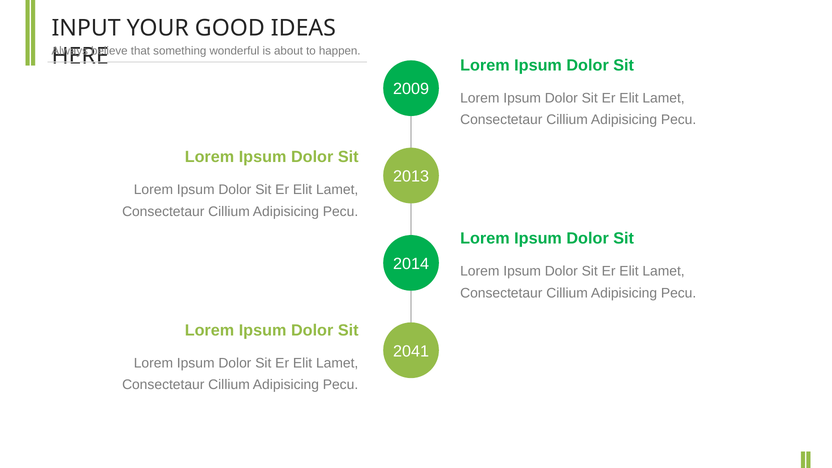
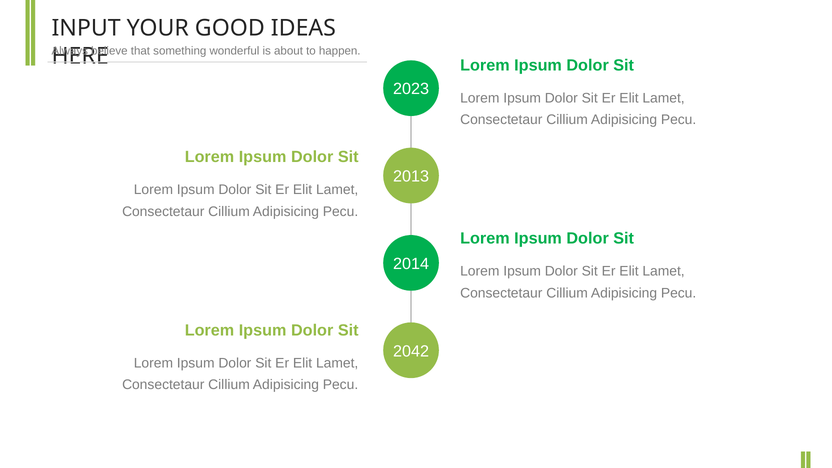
2009: 2009 -> 2023 (411, 89)
2041: 2041 -> 2042 (411, 351)
